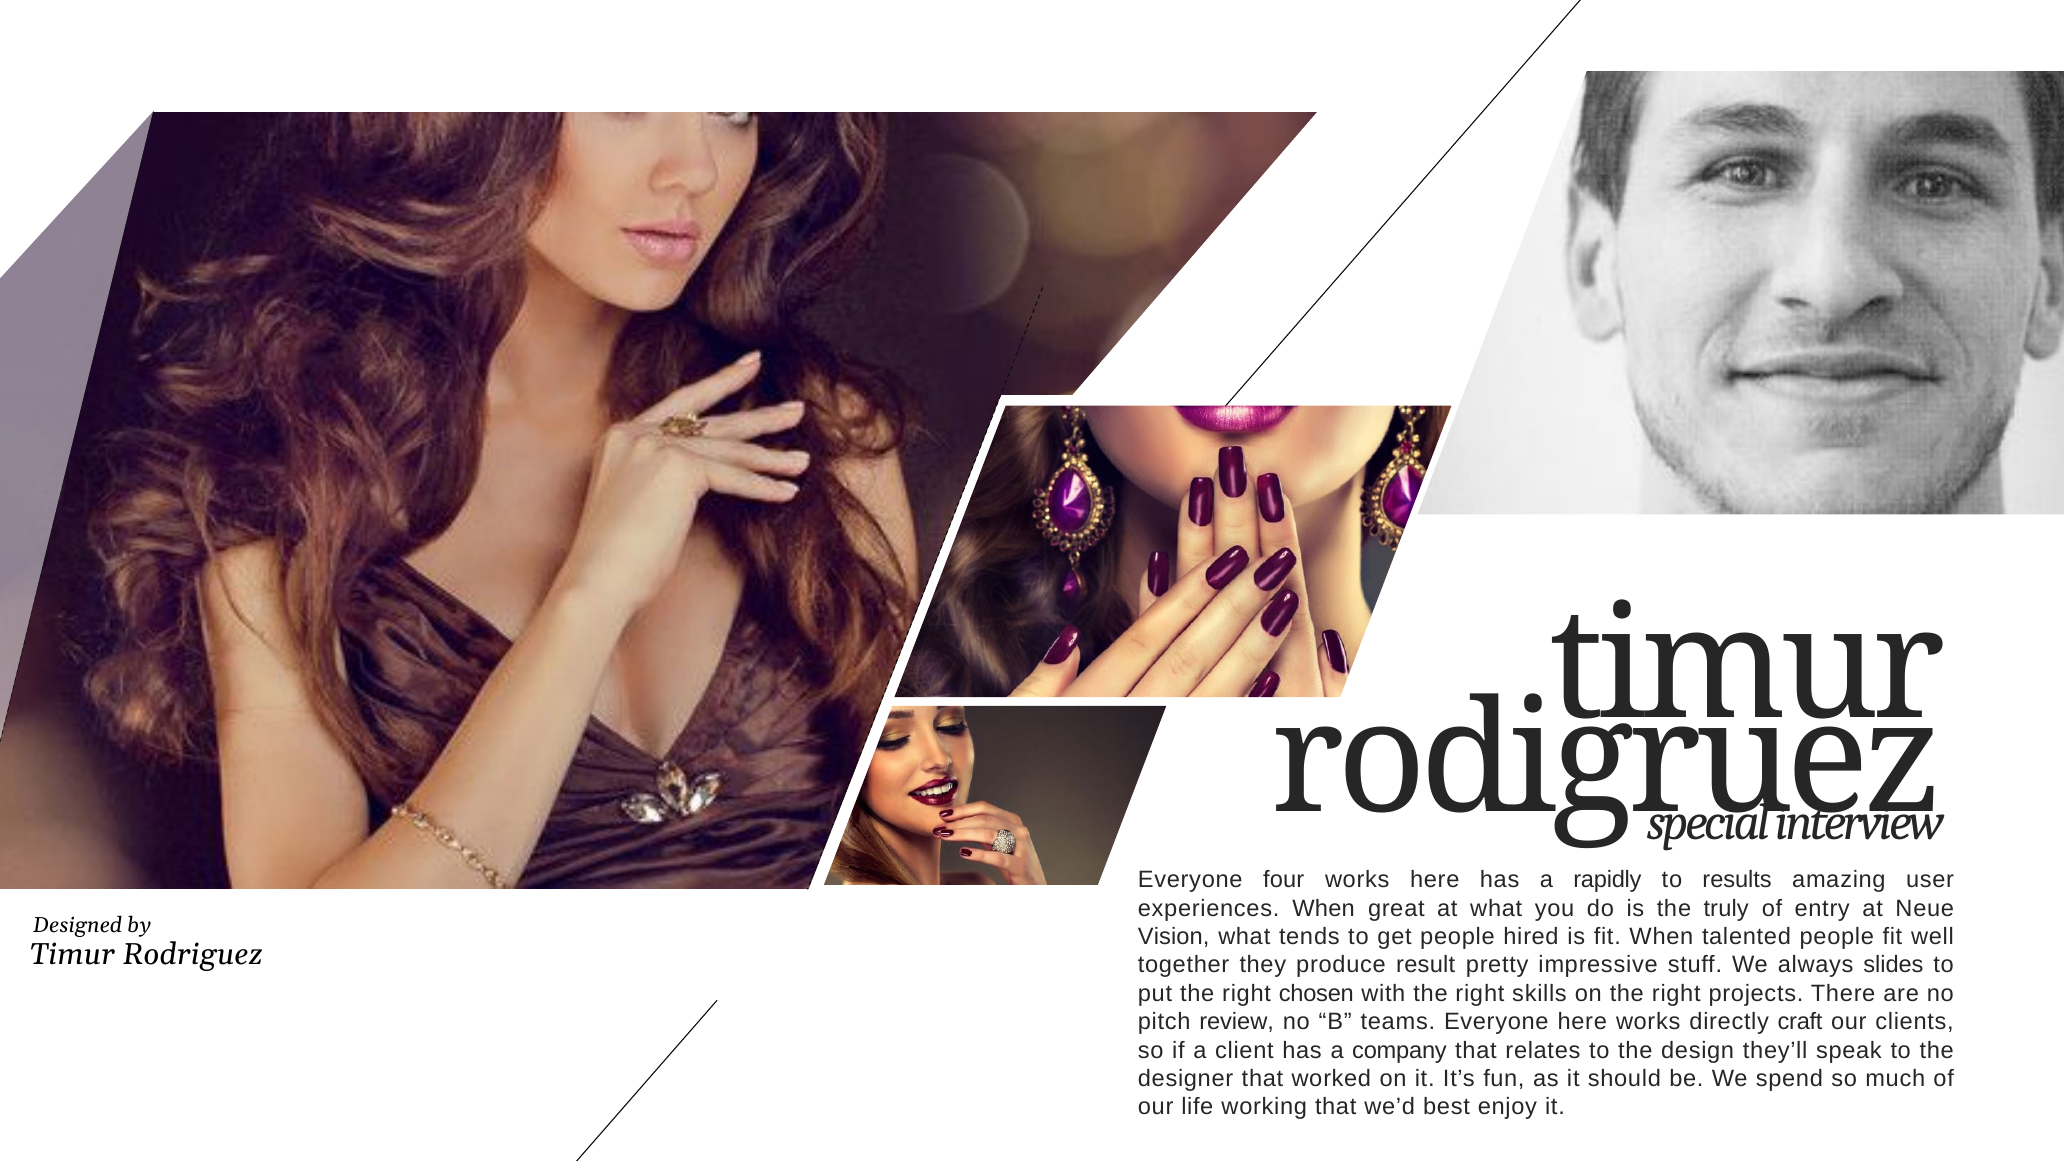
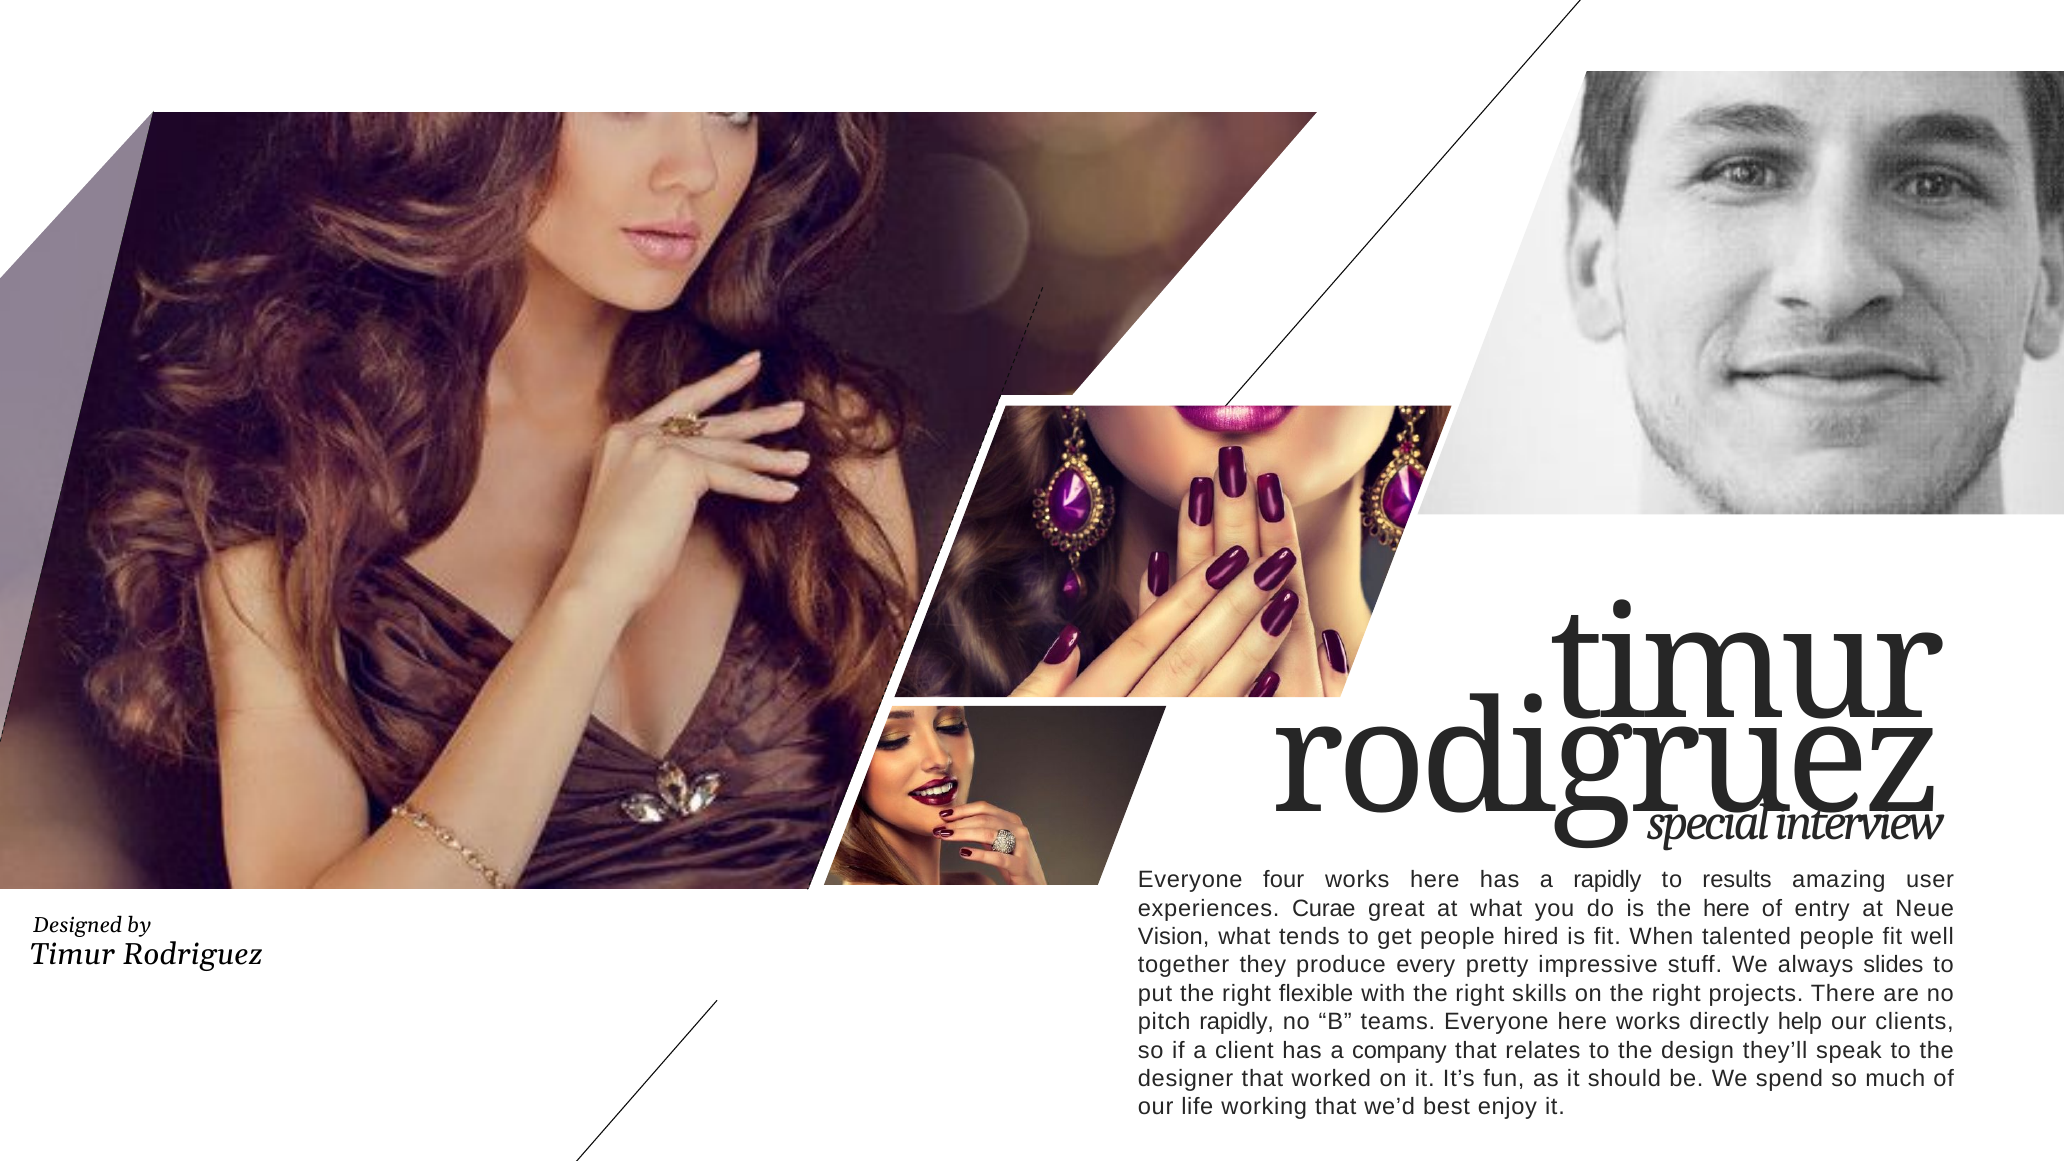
experiences When: When -> Curae (1324, 908)
the truly: truly -> here (1726, 908)
result: result -> every (1426, 965)
chosen: chosen -> flexible (1316, 993)
pitch review: review -> rapidly (1237, 1022)
craft: craft -> help (1800, 1022)
